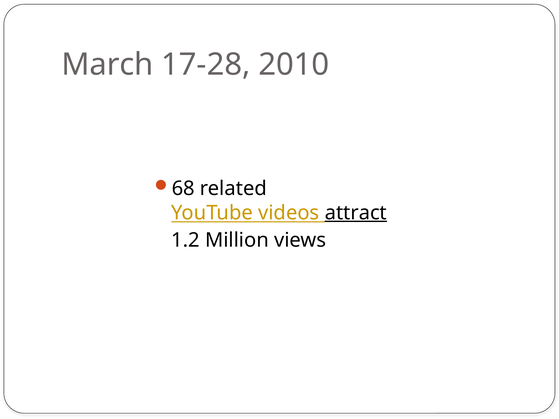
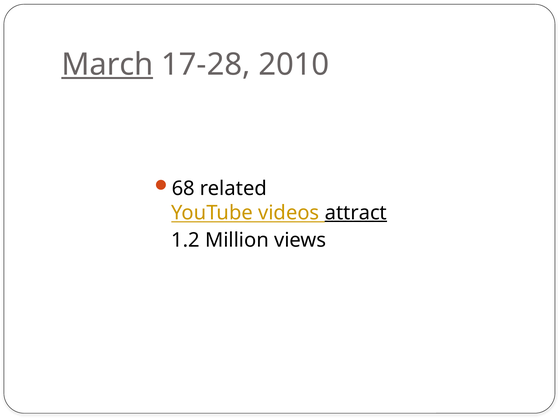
March underline: none -> present (107, 65)
